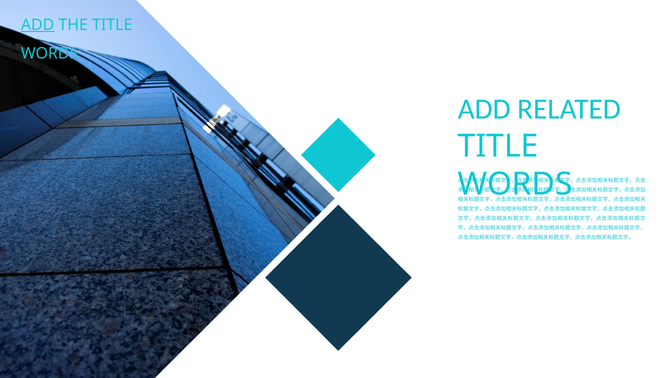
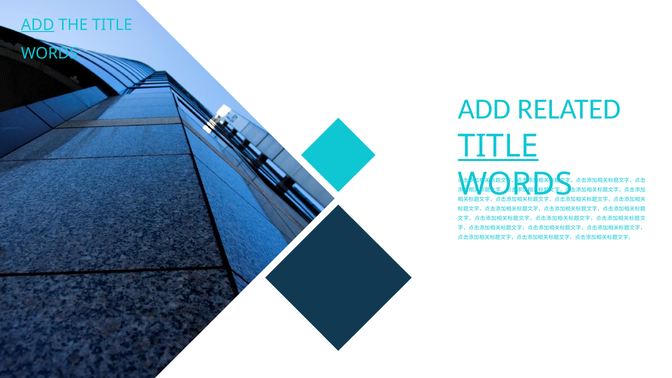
TITLE underline: none -> present (498, 146)
